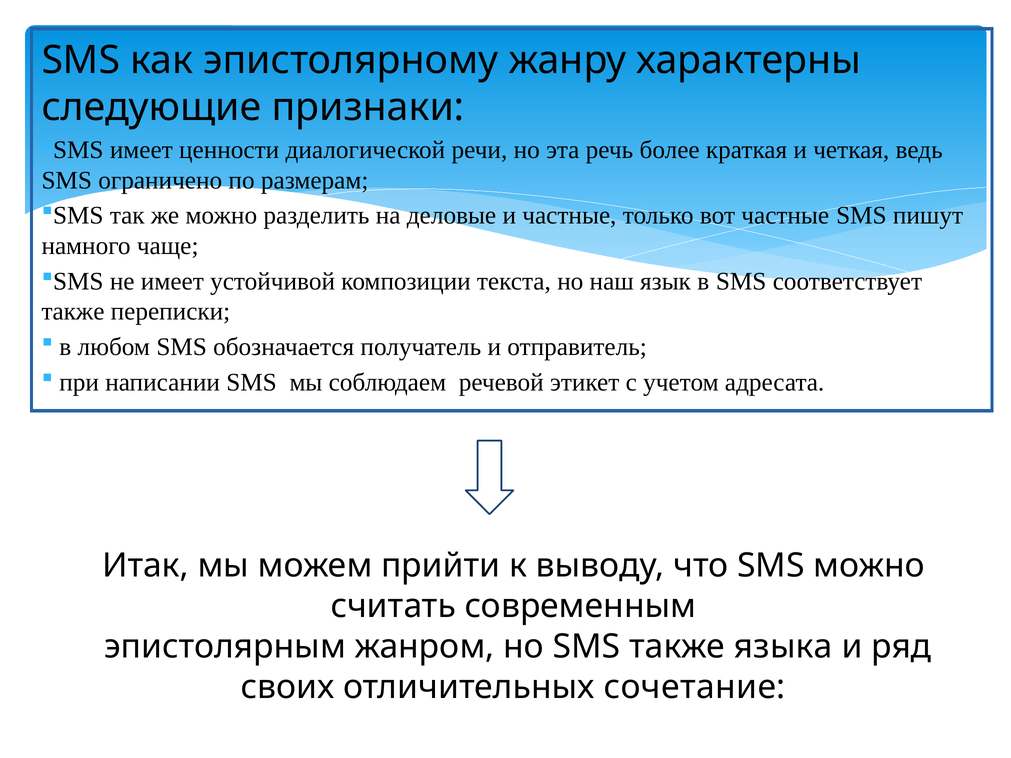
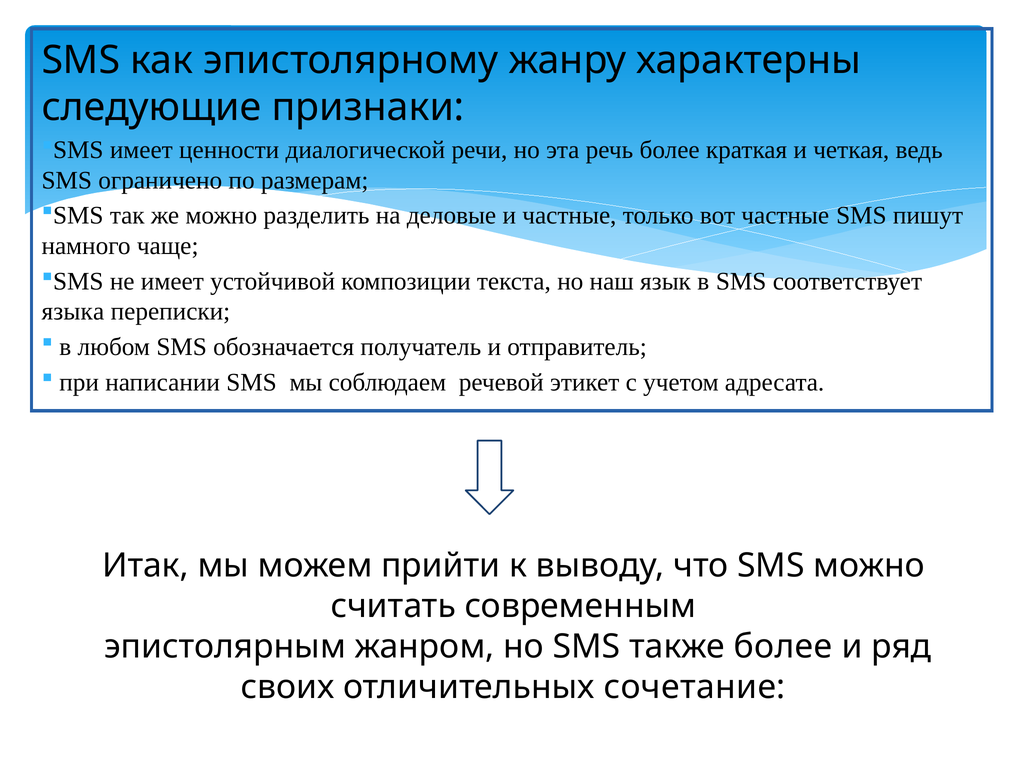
также: также -> языка (73, 312)
также языка: языка -> более (783, 647)
